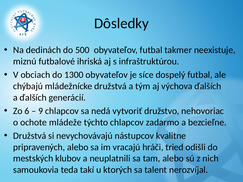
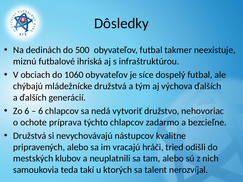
1300: 1300 -> 1060 (74, 75)
9: 9 -> 6 (41, 111)
mládeže: mládeže -> príprava (65, 122)
